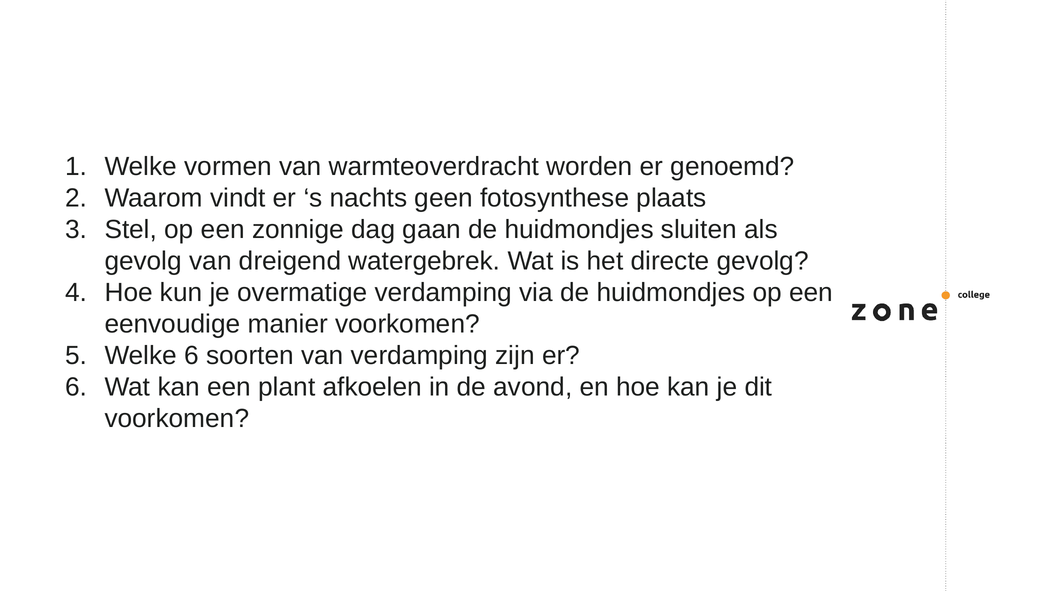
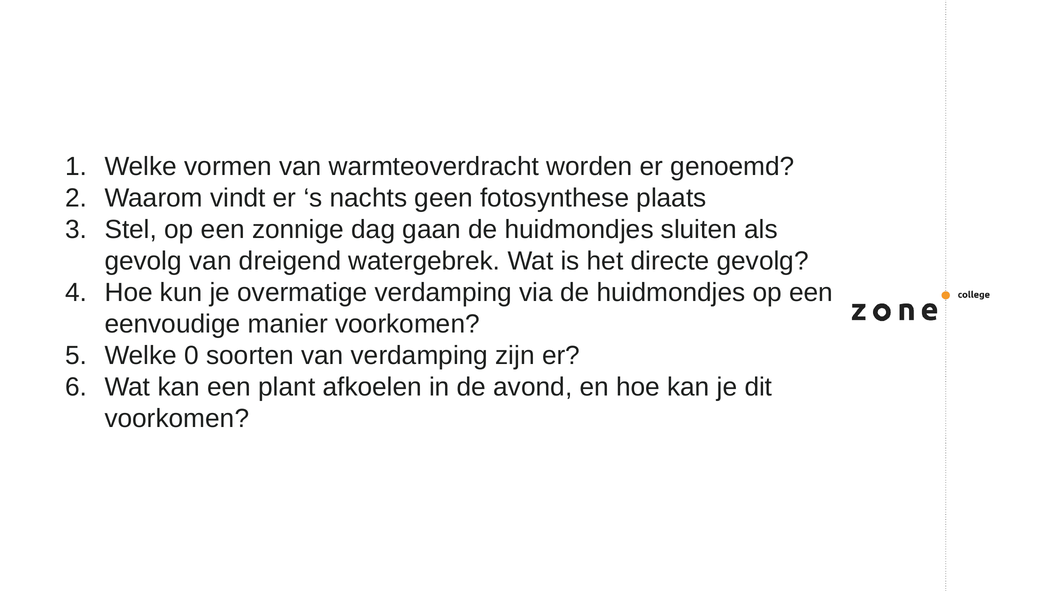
Welke 6: 6 -> 0 (192, 356)
